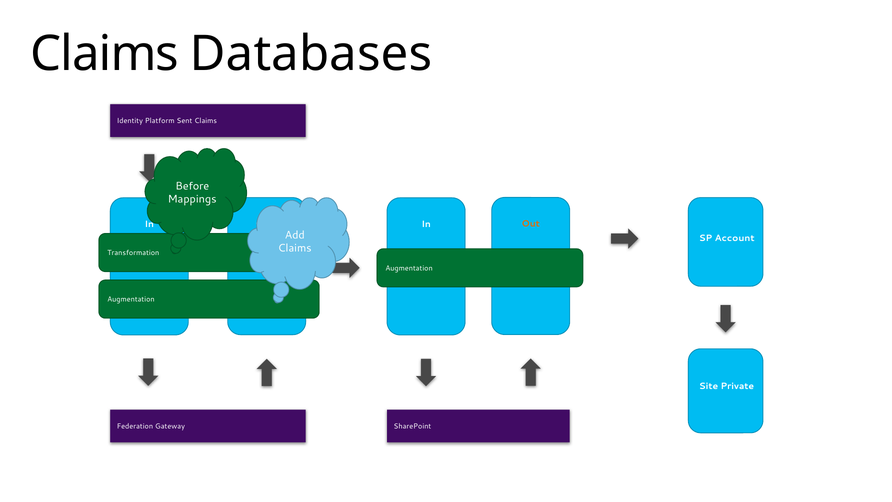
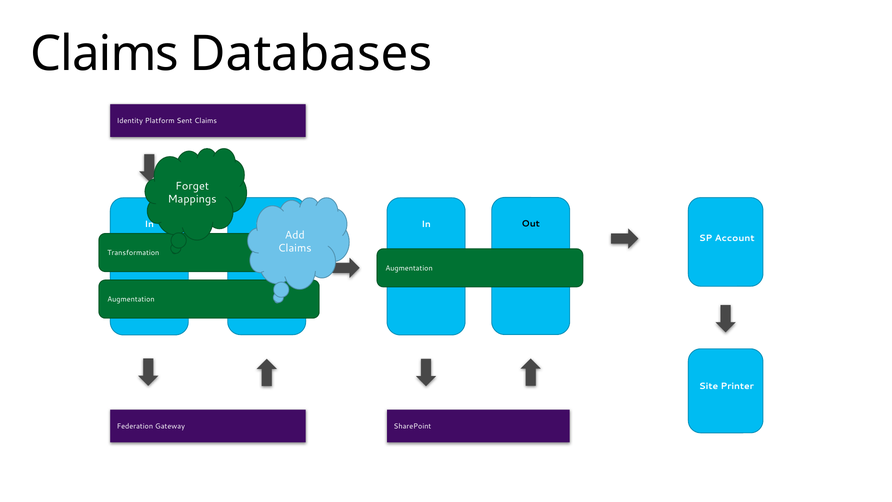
Before: Before -> Forget (192, 186)
Out colour: orange -> black (531, 224)
Private: Private -> Printer (737, 386)
